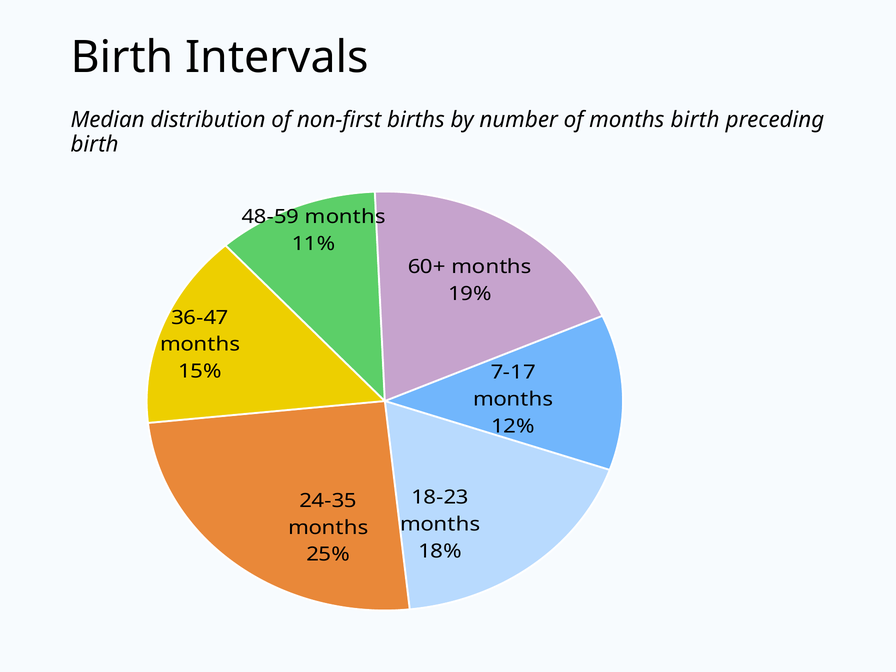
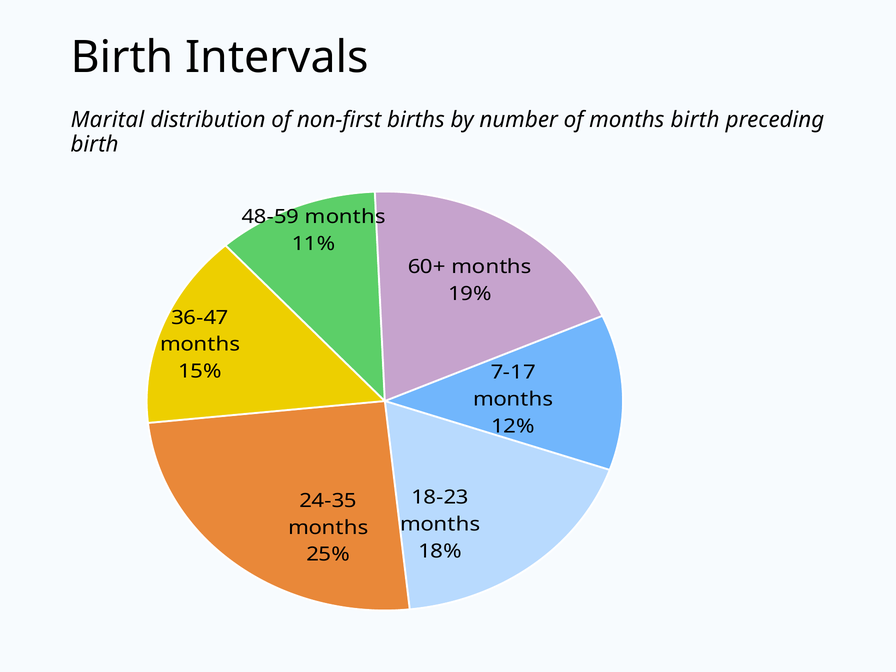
Median: Median -> Marital (107, 120)
